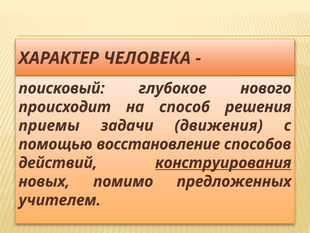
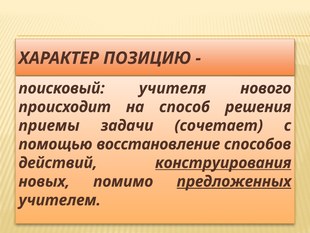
ЧЕЛОВЕКА: ЧЕЛОВЕКА -> ПОЗИЦИЮ (147, 58)
глубокое: глубокое -> учителя (172, 88)
движения: движения -> сочетает (219, 125)
предложенных underline: none -> present (234, 181)
